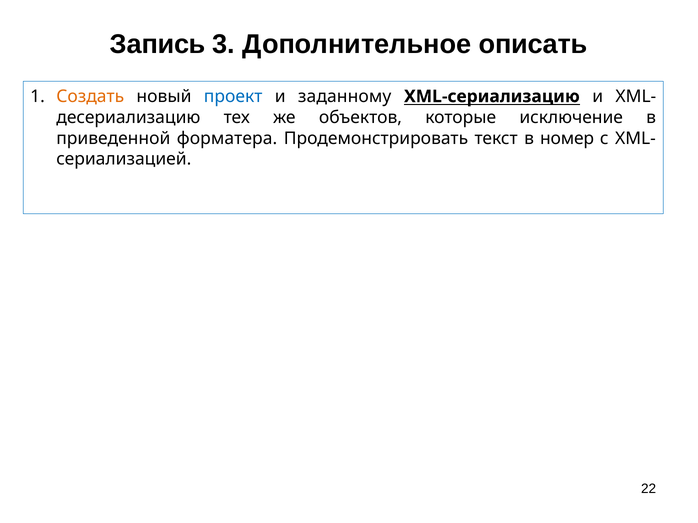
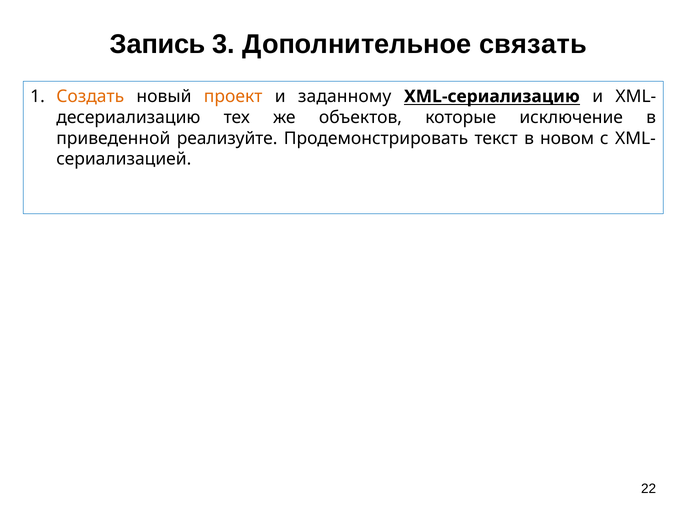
описать: описать -> связать (533, 44)
проект colour: blue -> orange (233, 97)
форматера: форматера -> реализуйте (227, 138)
номер: номер -> новом (567, 138)
